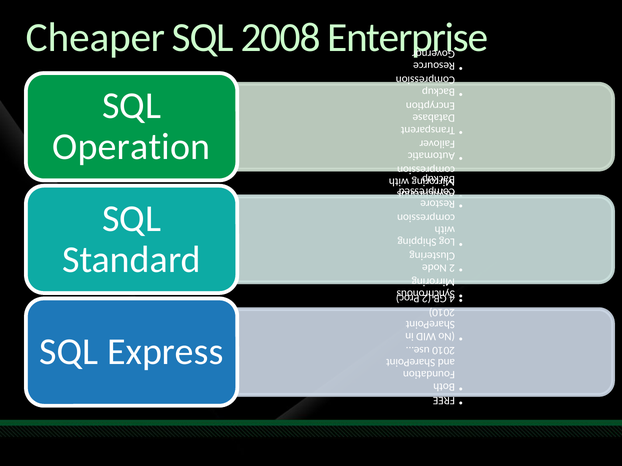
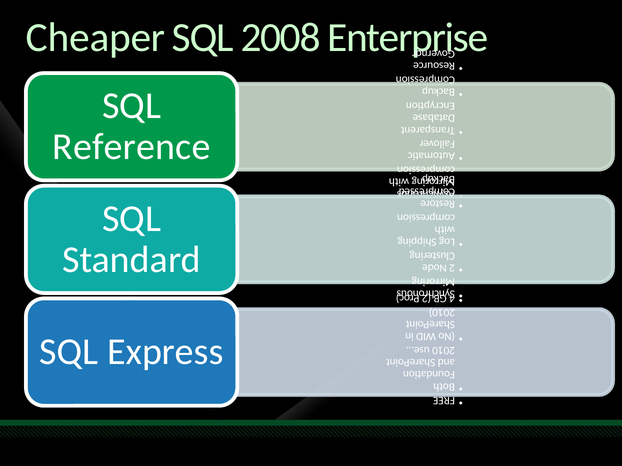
Operation: Operation -> Reference (131, 147)
